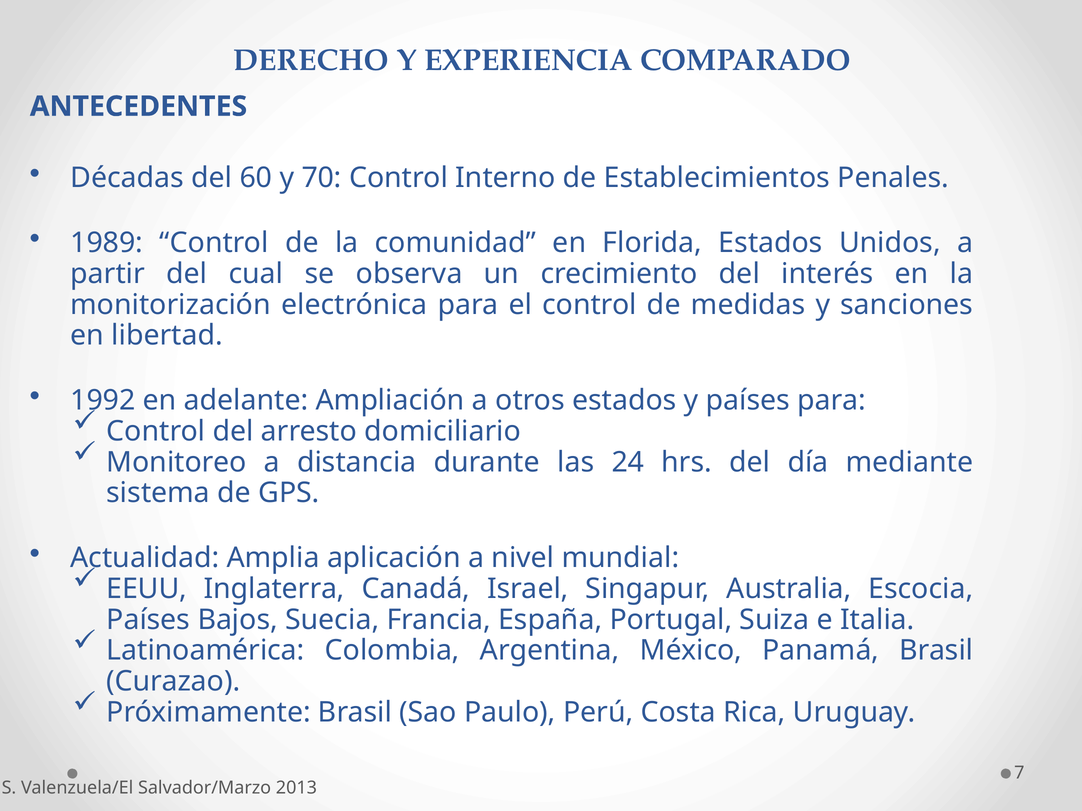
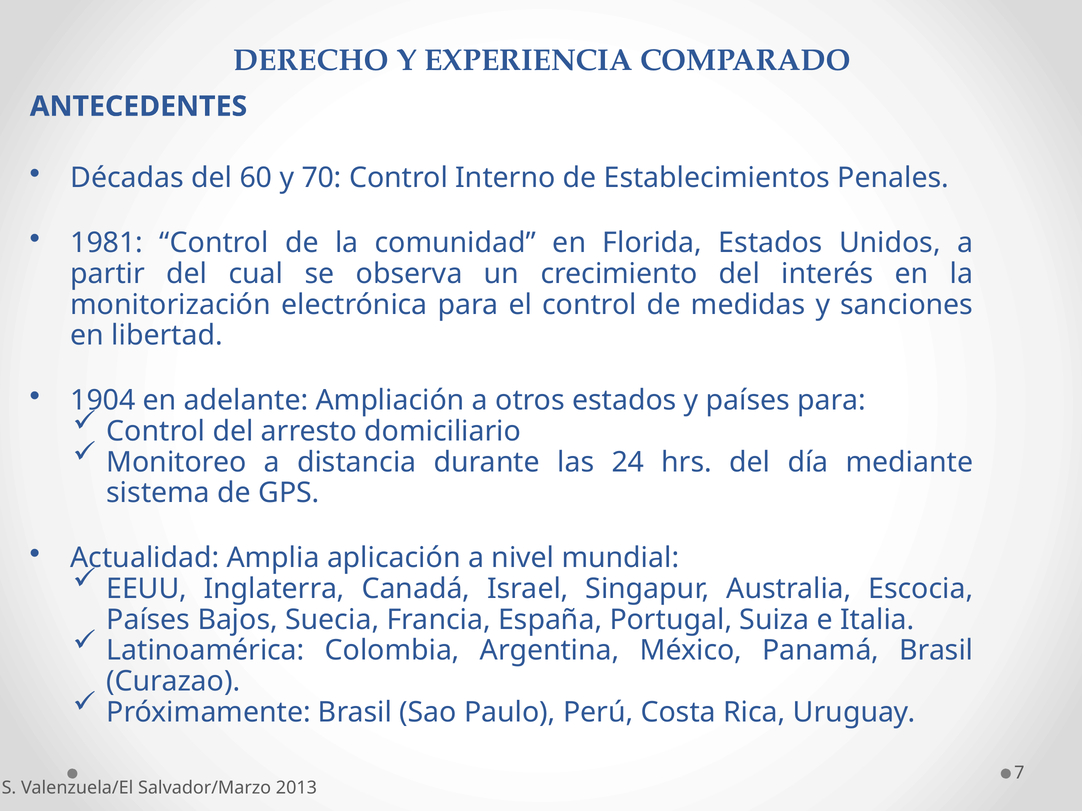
1989: 1989 -> 1981 (107, 243)
1992: 1992 -> 1904 (103, 401)
